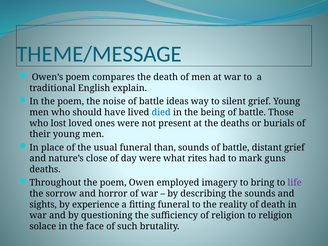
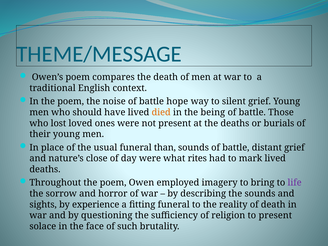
explain: explain -> context (130, 88)
ideas: ideas -> hope (177, 101)
died colour: blue -> orange (161, 112)
mark guns: guns -> lived (275, 158)
to religion: religion -> present (275, 215)
